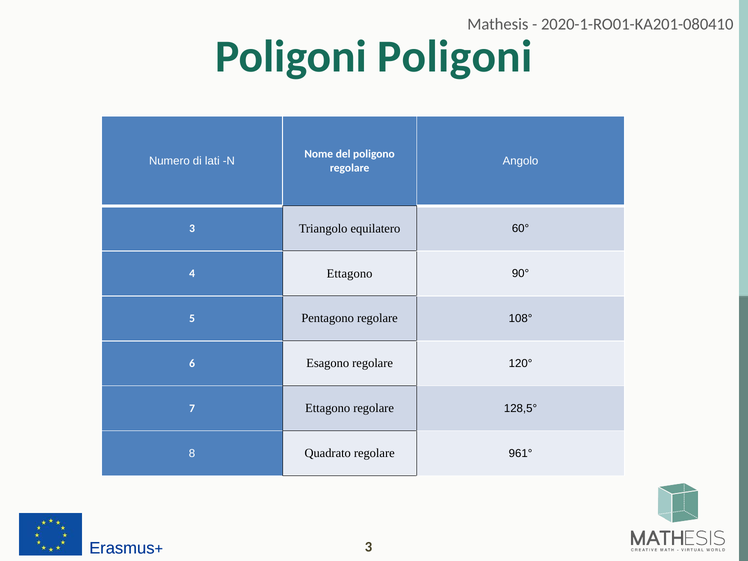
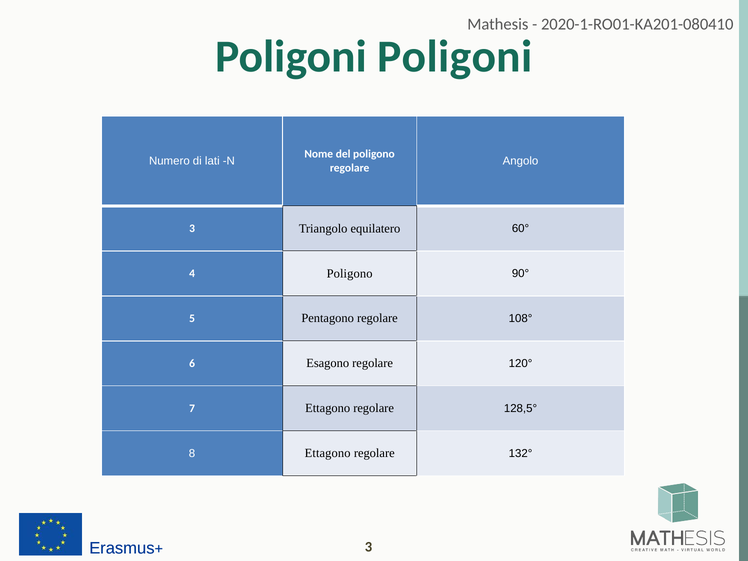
4 Ettagono: Ettagono -> Poligono (350, 273)
8 Quadrato: Quadrato -> Ettagono (328, 453)
961°: 961° -> 132° (521, 453)
